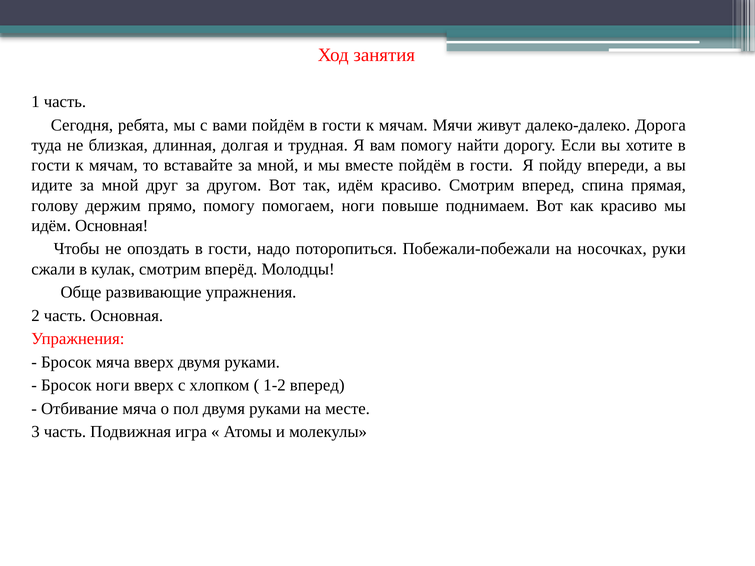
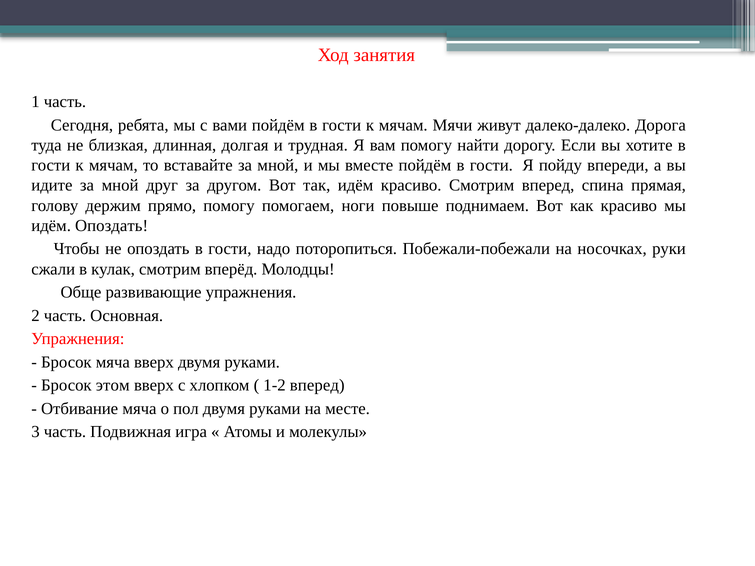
идём Основная: Основная -> Опоздать (112, 226)
Бросок ноги: ноги -> этом (113, 386)
